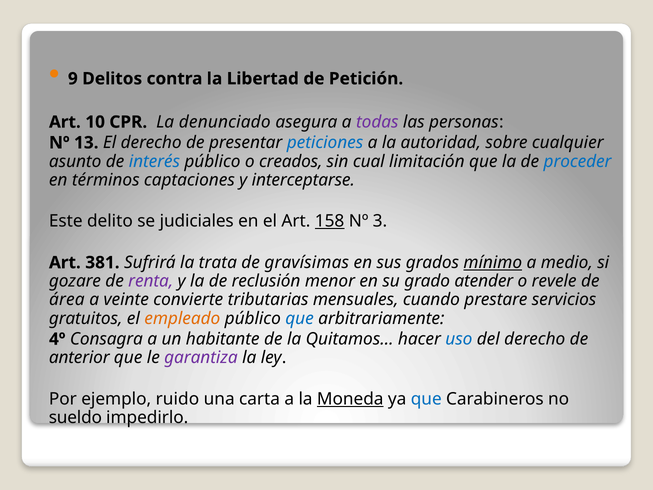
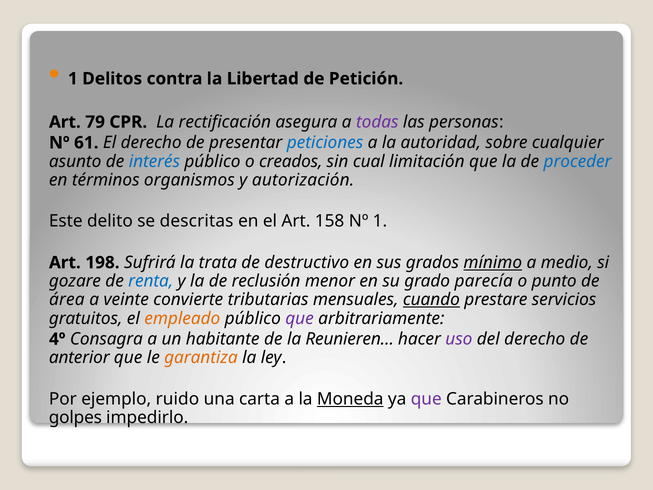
9: 9 -> 1 (73, 79)
10: 10 -> 79 (95, 122)
denunciado: denunciado -> rectificación (225, 122)
13: 13 -> 61 (86, 143)
captaciones: captaciones -> organismos (189, 180)
interceptarse: interceptarse -> autorización (303, 180)
judiciales: judiciales -> descritas (197, 221)
158 underline: present -> none (330, 221)
Nº 3: 3 -> 1 (380, 221)
381: 381 -> 198 (102, 262)
gravísimas: gravísimas -> destructivo (307, 262)
renta colour: purple -> blue (151, 281)
atender: atender -> parecía (484, 281)
revele: revele -> punto (554, 281)
cuando underline: none -> present (431, 300)
que colour: blue -> purple (300, 318)
Quitamos…: Quitamos… -> Reunieren… (350, 339)
uso colour: blue -> purple (459, 339)
garantiza colour: purple -> orange (201, 358)
que colour: blue -> purple (426, 399)
sueldo: sueldo -> golpes (75, 417)
